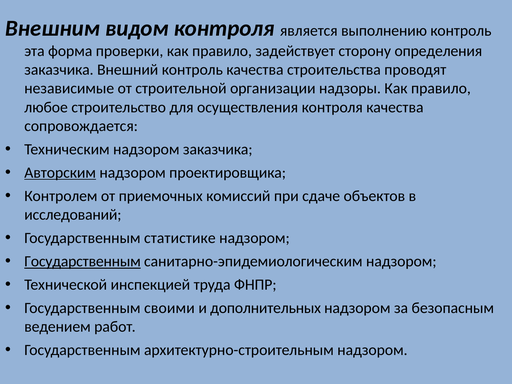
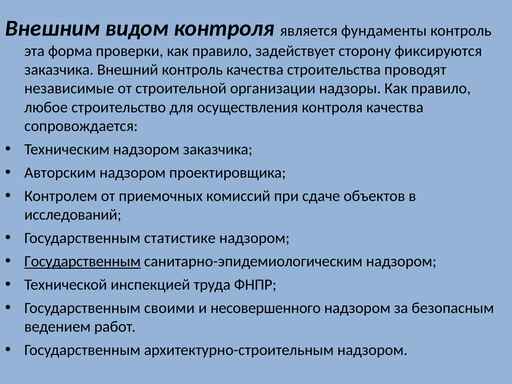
выполнению: выполнению -> фундаменты (384, 31)
определения: определения -> фиксируются (438, 51)
Авторским underline: present -> none (60, 173)
дополнительных: дополнительных -> несовершенного (266, 308)
